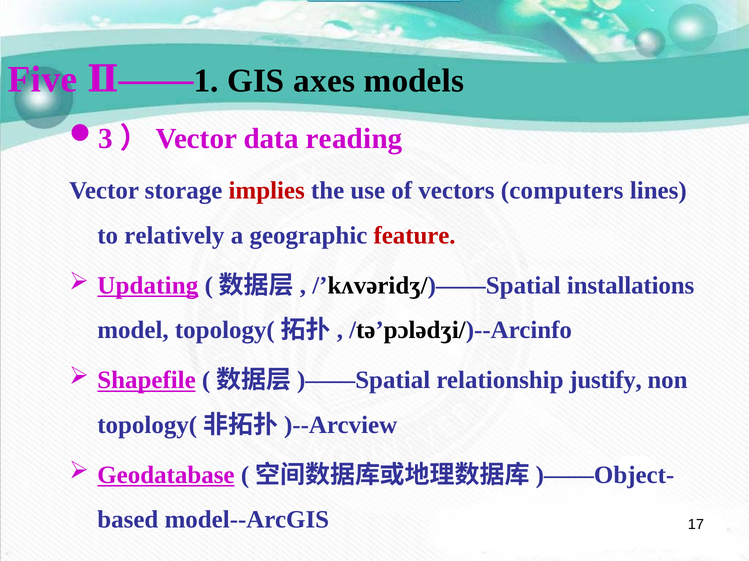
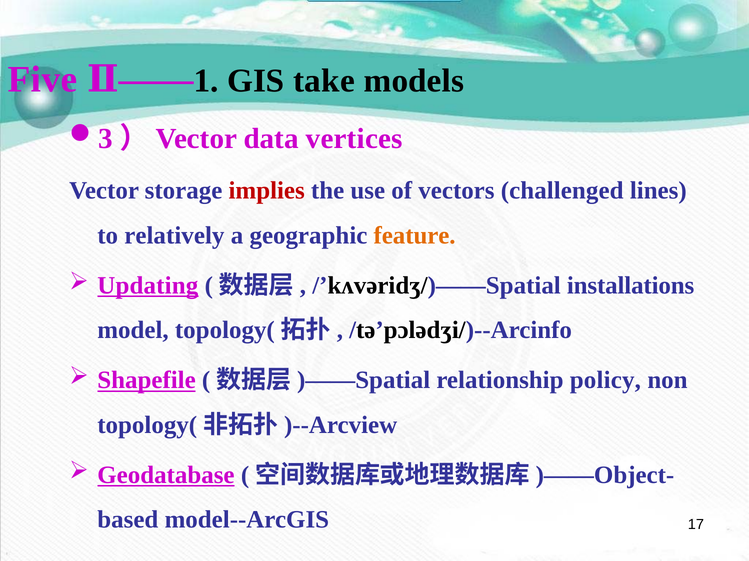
axes: axes -> take (324, 81)
reading: reading -> vertices (354, 139)
computers: computers -> challenged (562, 191)
feature colour: red -> orange (415, 236)
justify: justify -> policy (605, 381)
